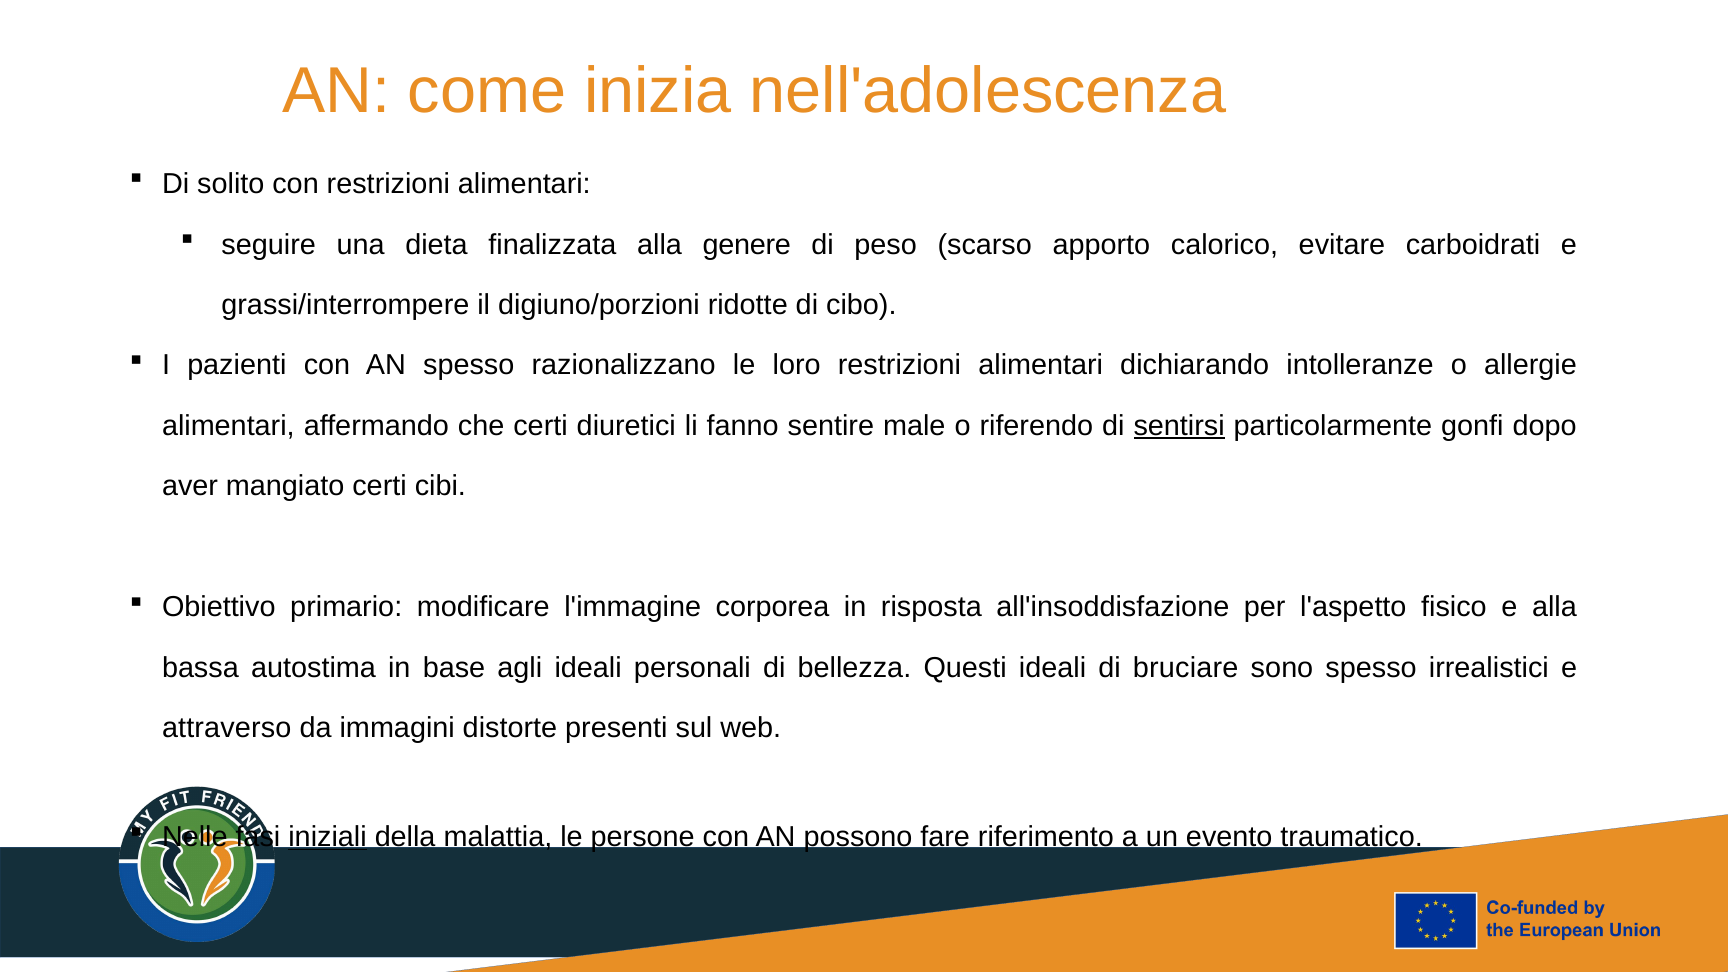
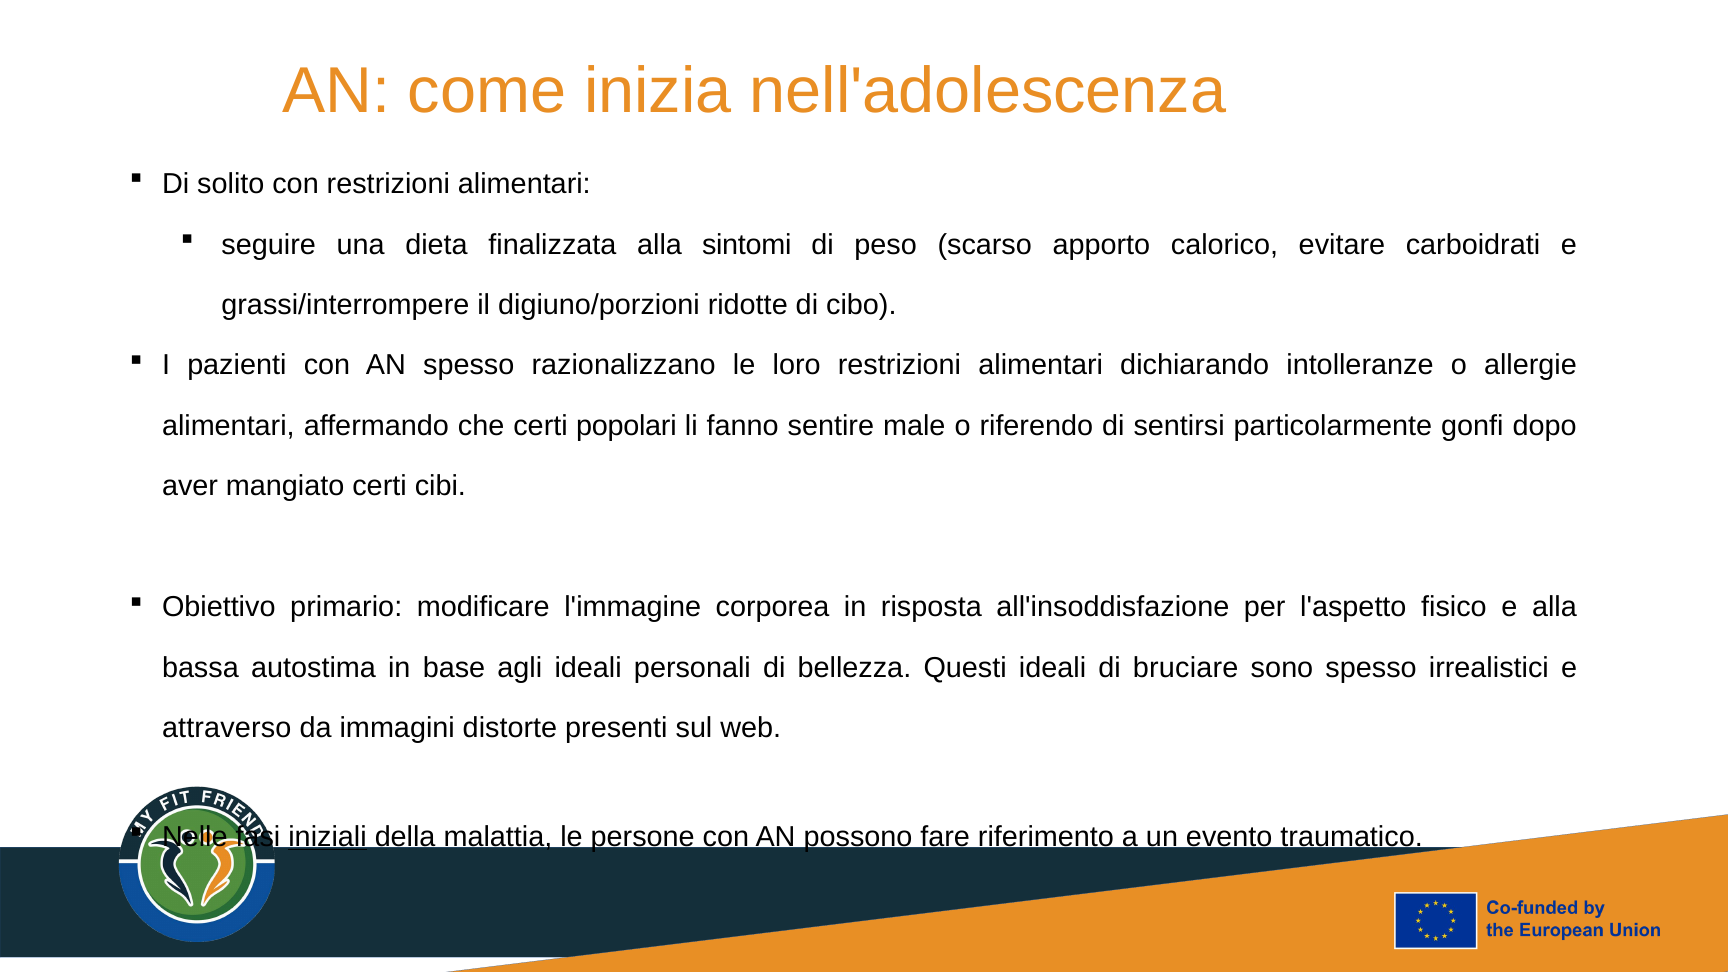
genere: genere -> sintomi (747, 245)
diuretici: diuretici -> popolari (626, 426)
sentirsi underline: present -> none (1179, 426)
